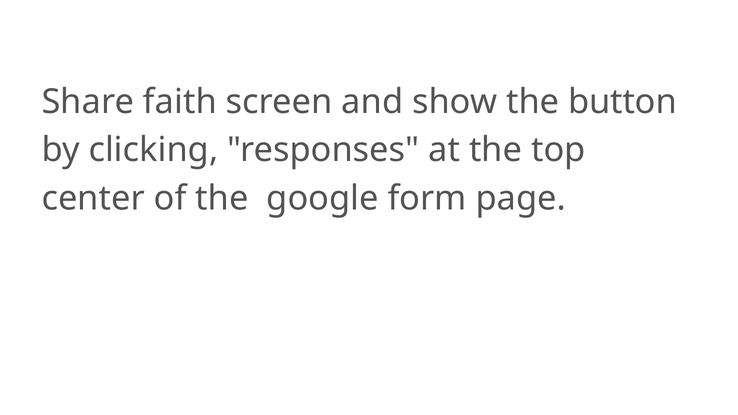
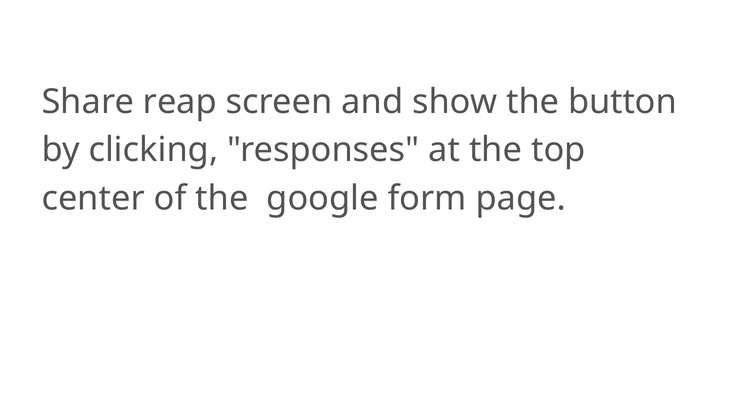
faith: faith -> reap (180, 102)
